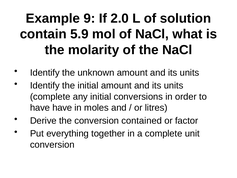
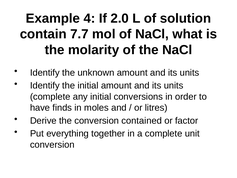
9: 9 -> 4 (89, 18)
5.9: 5.9 -> 7.7 (79, 34)
have have: have -> finds (62, 108)
